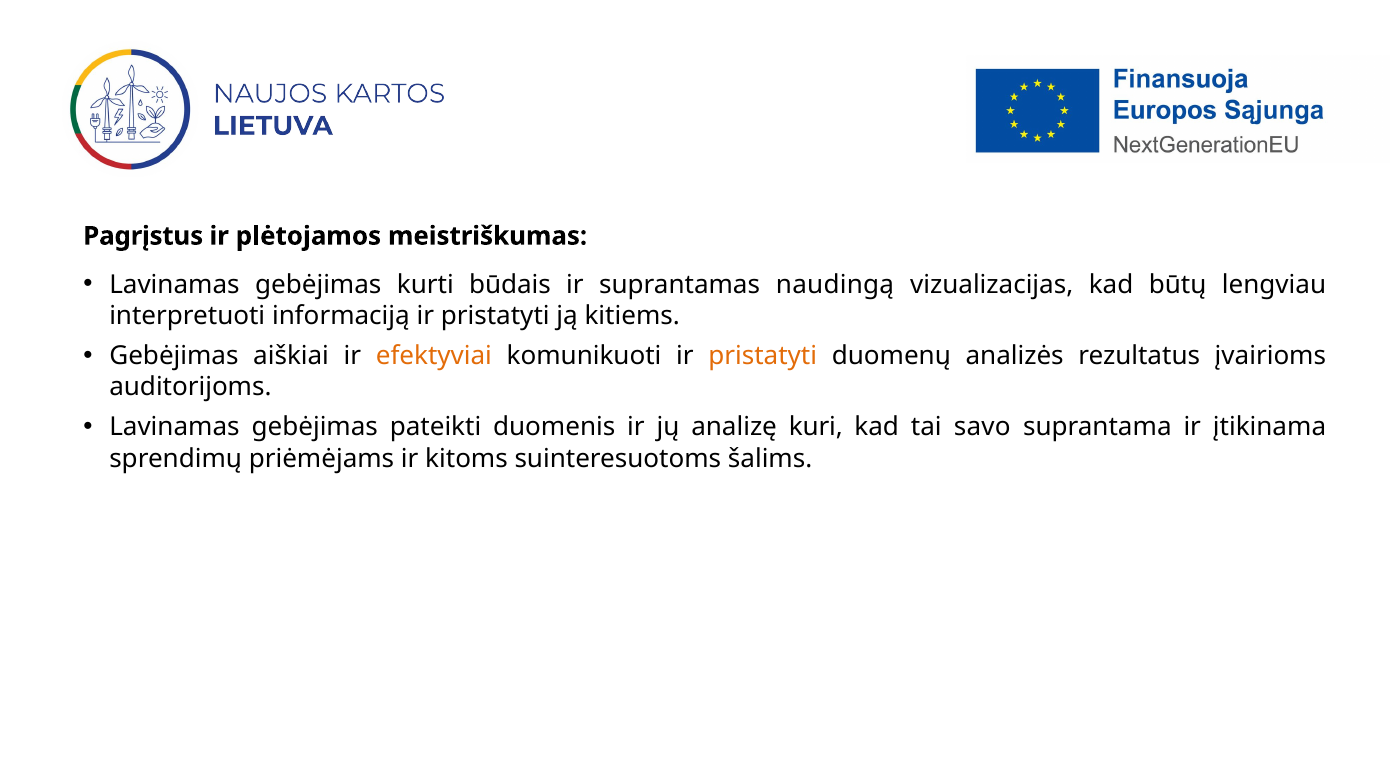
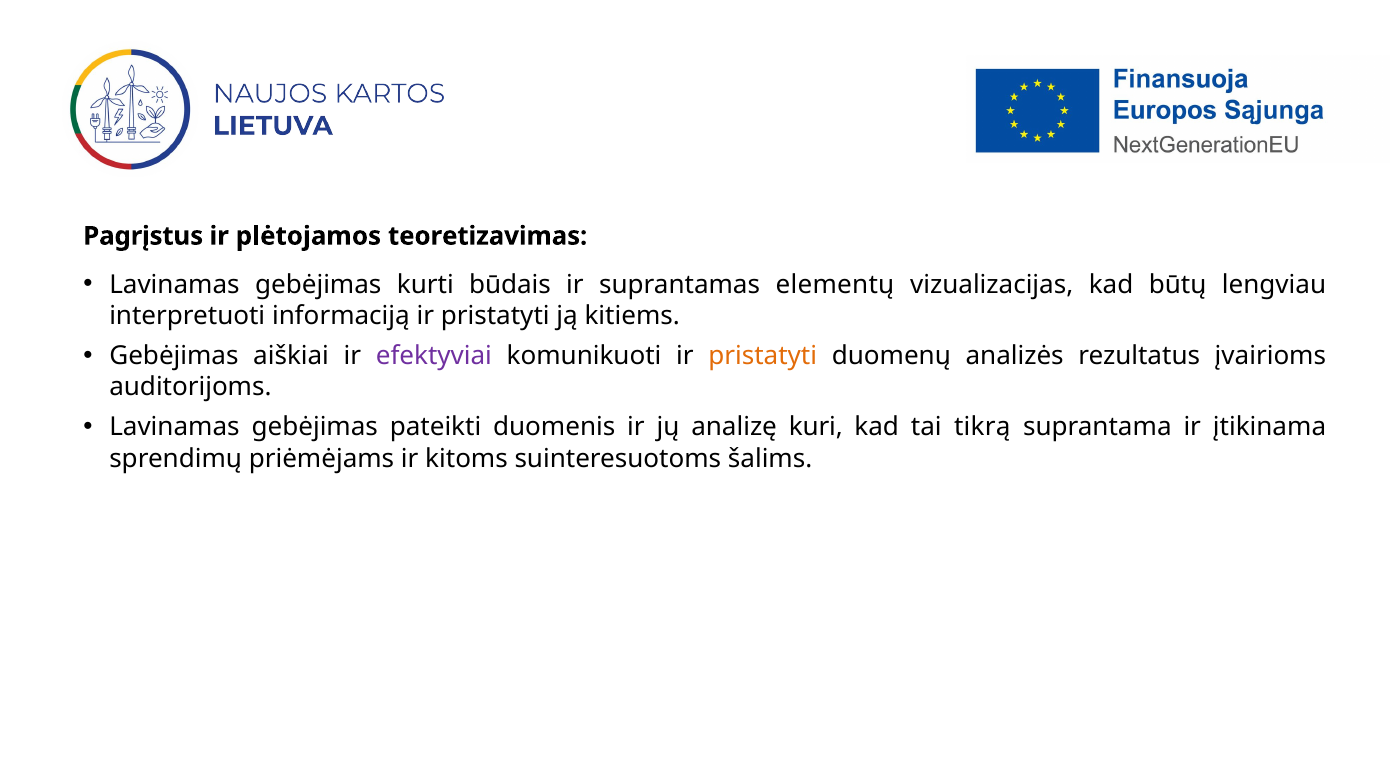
meistriškumas: meistriškumas -> teoretizavimas (488, 236)
naudingą: naudingą -> elementų (835, 285)
efektyviai colour: orange -> purple (434, 356)
savo: savo -> tikrą (982, 427)
